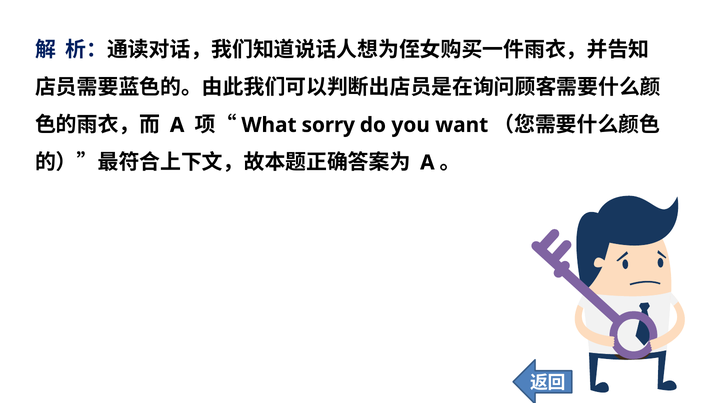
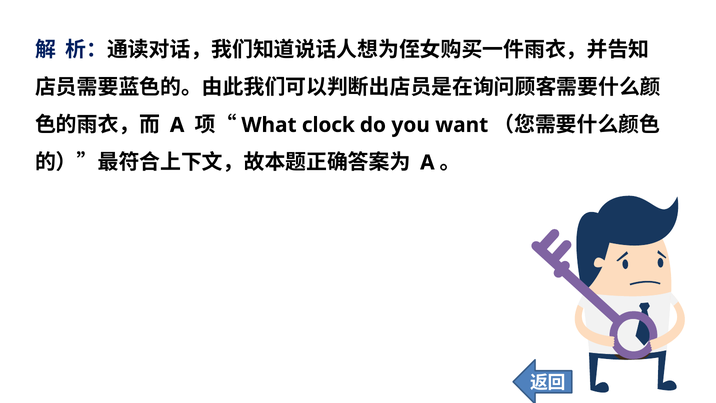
sorry: sorry -> clock (328, 125)
